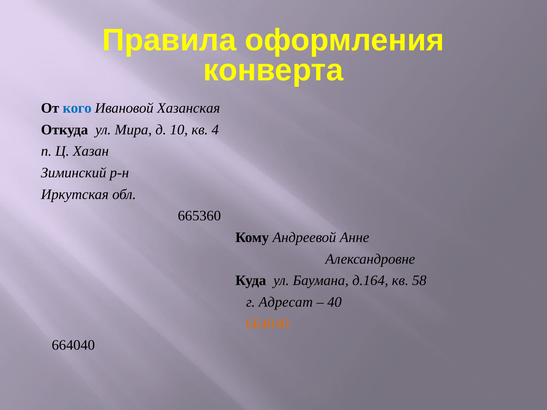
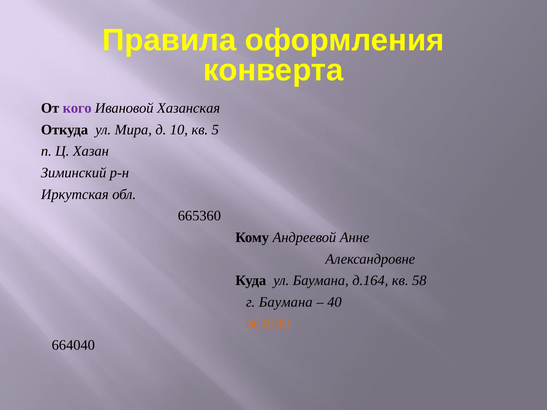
кого colour: blue -> purple (77, 108)
4: 4 -> 5 (215, 130)
г Адресат: Адресат -> Баумана (286, 302)
